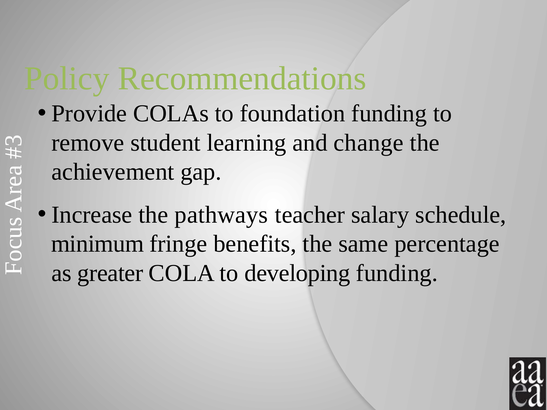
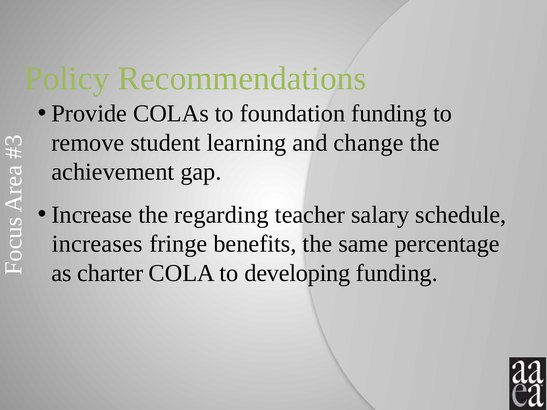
pathways: pathways -> regarding (221, 215)
minimum: minimum -> increases (97, 244)
greater: greater -> charter (110, 273)
